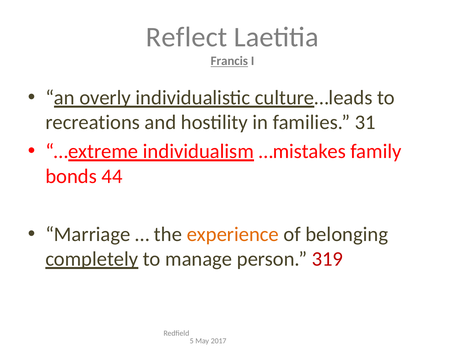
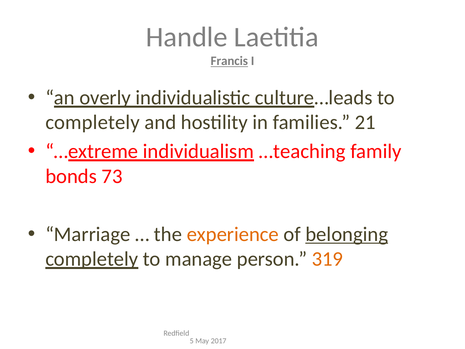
Reflect: Reflect -> Handle (187, 37)
recreations: recreations -> completely (93, 122)
31: 31 -> 21 (365, 122)
…mistakes: …mistakes -> …teaching (302, 151)
44: 44 -> 73 (112, 176)
belonging underline: none -> present (347, 234)
319 colour: red -> orange (327, 259)
